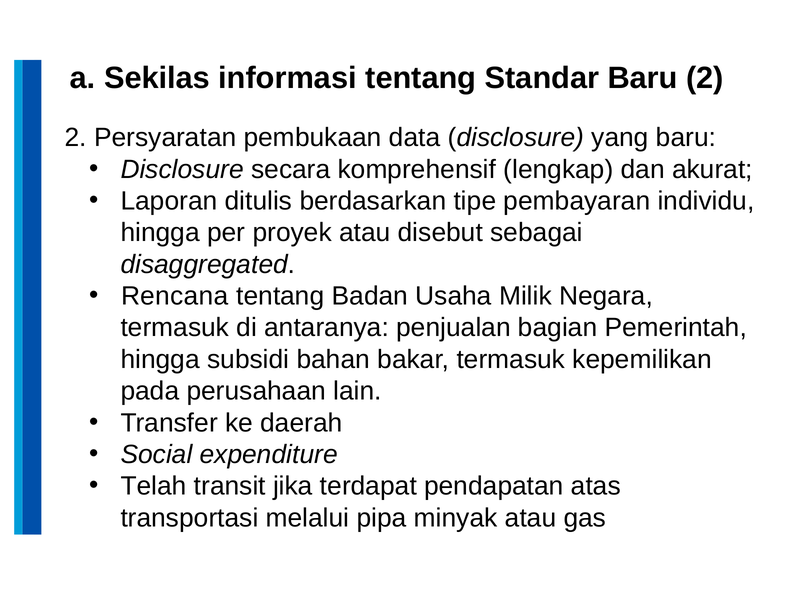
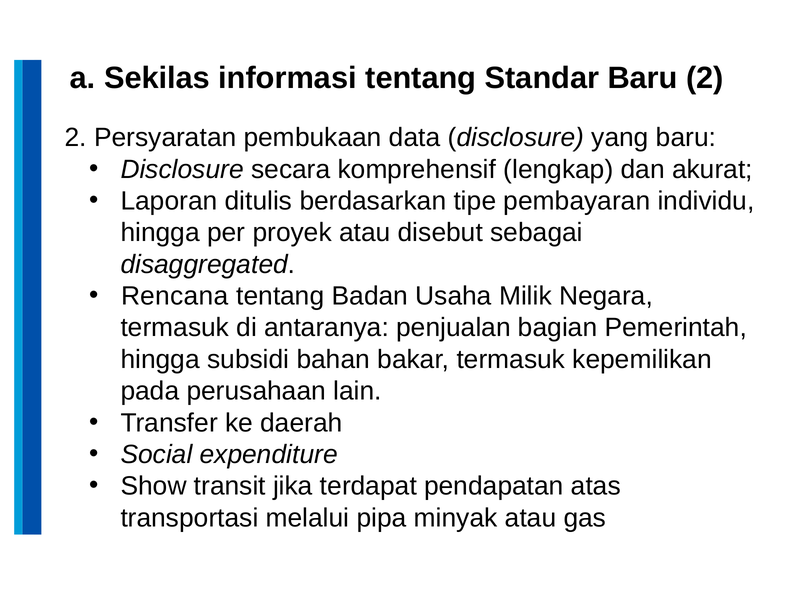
Telah: Telah -> Show (154, 486)
